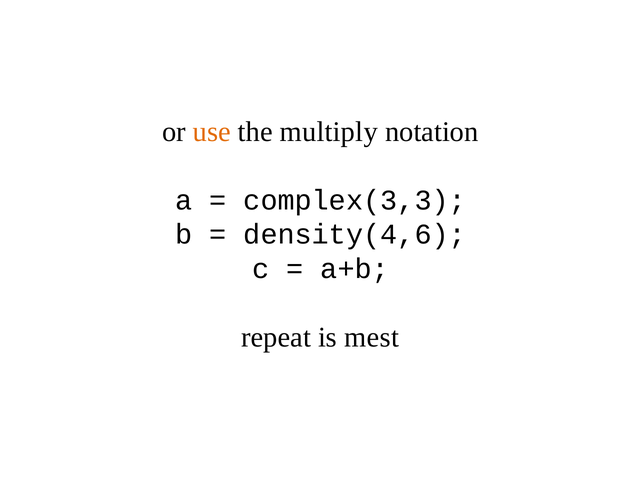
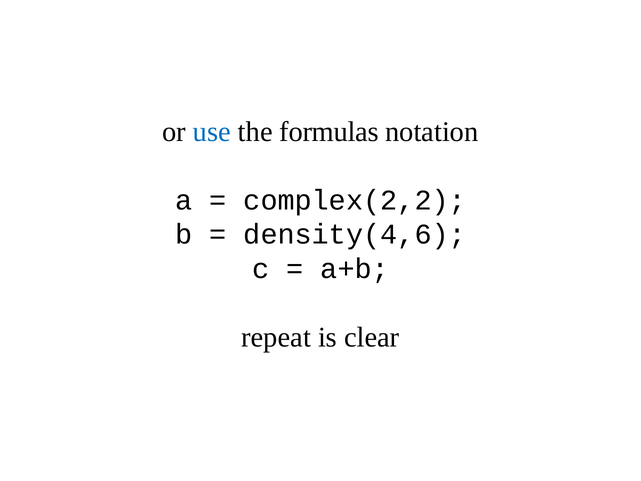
use colour: orange -> blue (212, 132)
multiply: multiply -> formulas (329, 132)
complex(3,3: complex(3,3 -> complex(2,2 (355, 200)
mest: mest -> clear (372, 337)
